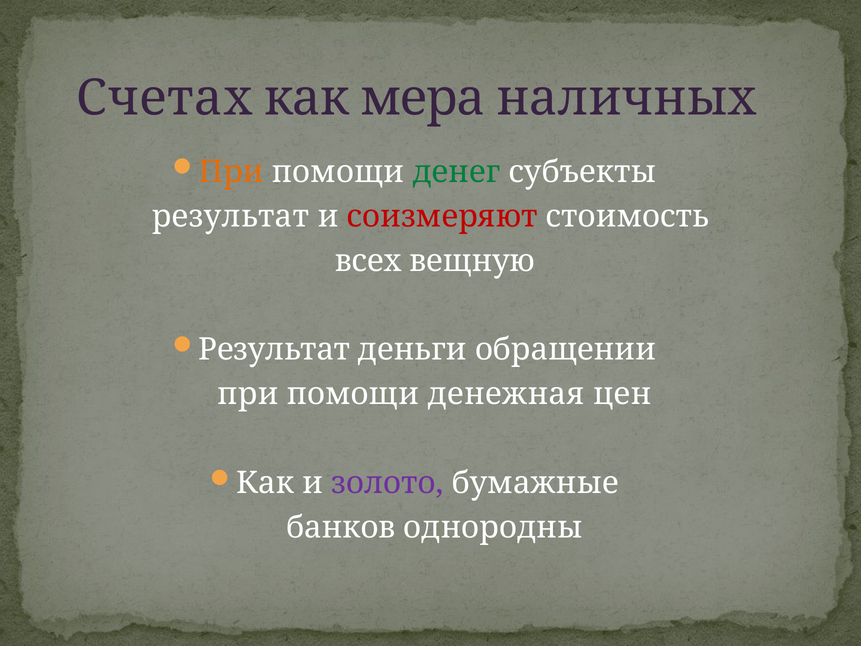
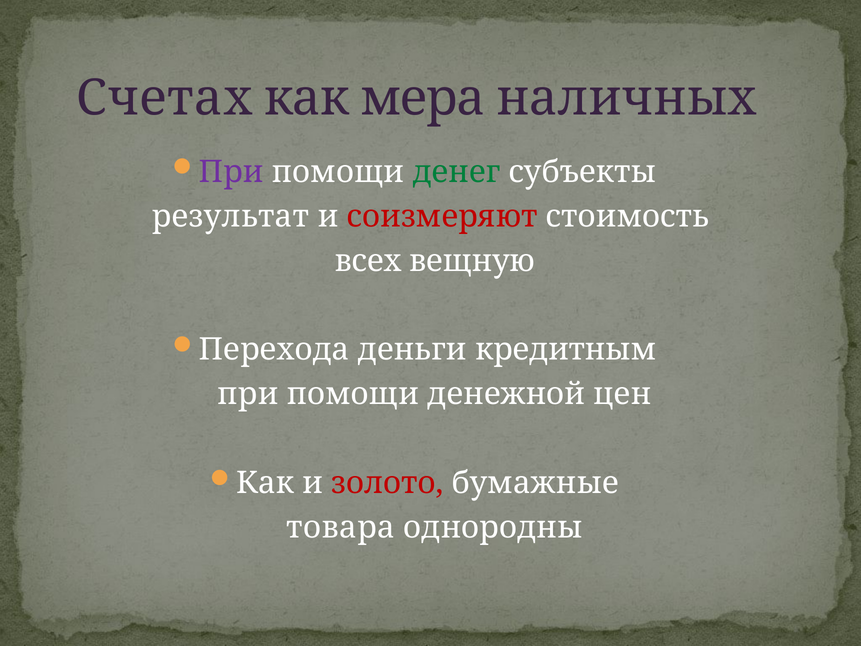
При colour: orange -> purple (231, 172)
Результат: Результат -> Перехода (274, 350)
обращении: обращении -> кредитным (566, 350)
денежная: денежная -> денежной (506, 394)
золото colour: purple -> red (387, 483)
банков: банков -> товара (341, 527)
